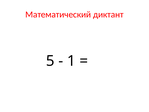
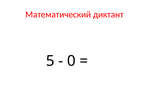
1: 1 -> 0 (71, 61)
